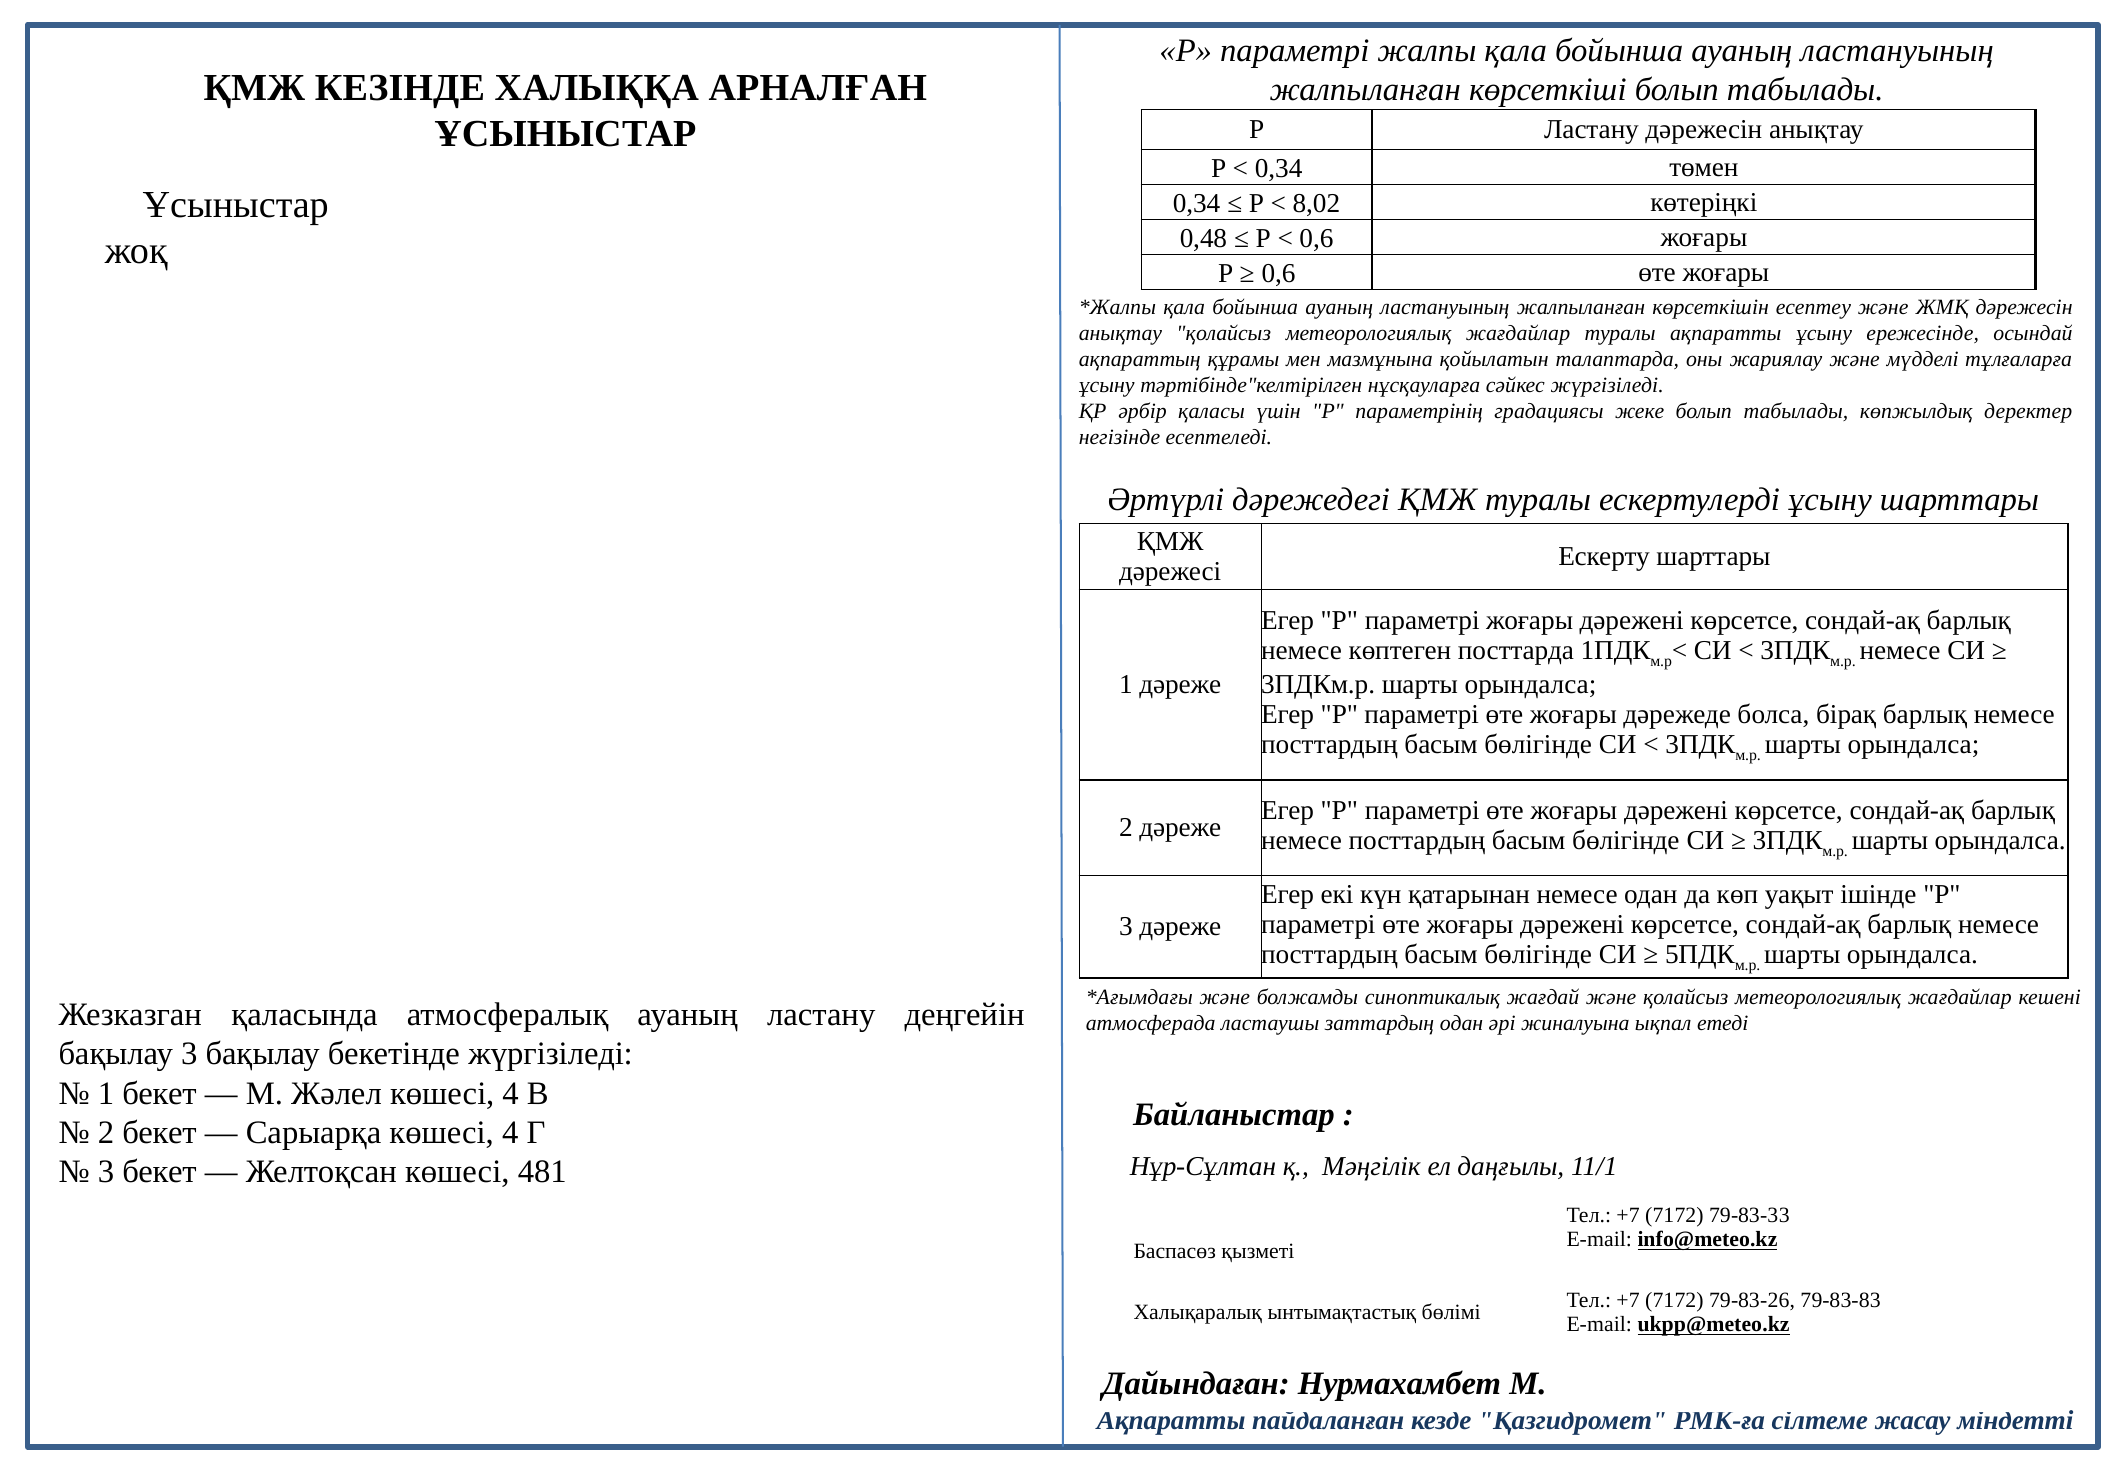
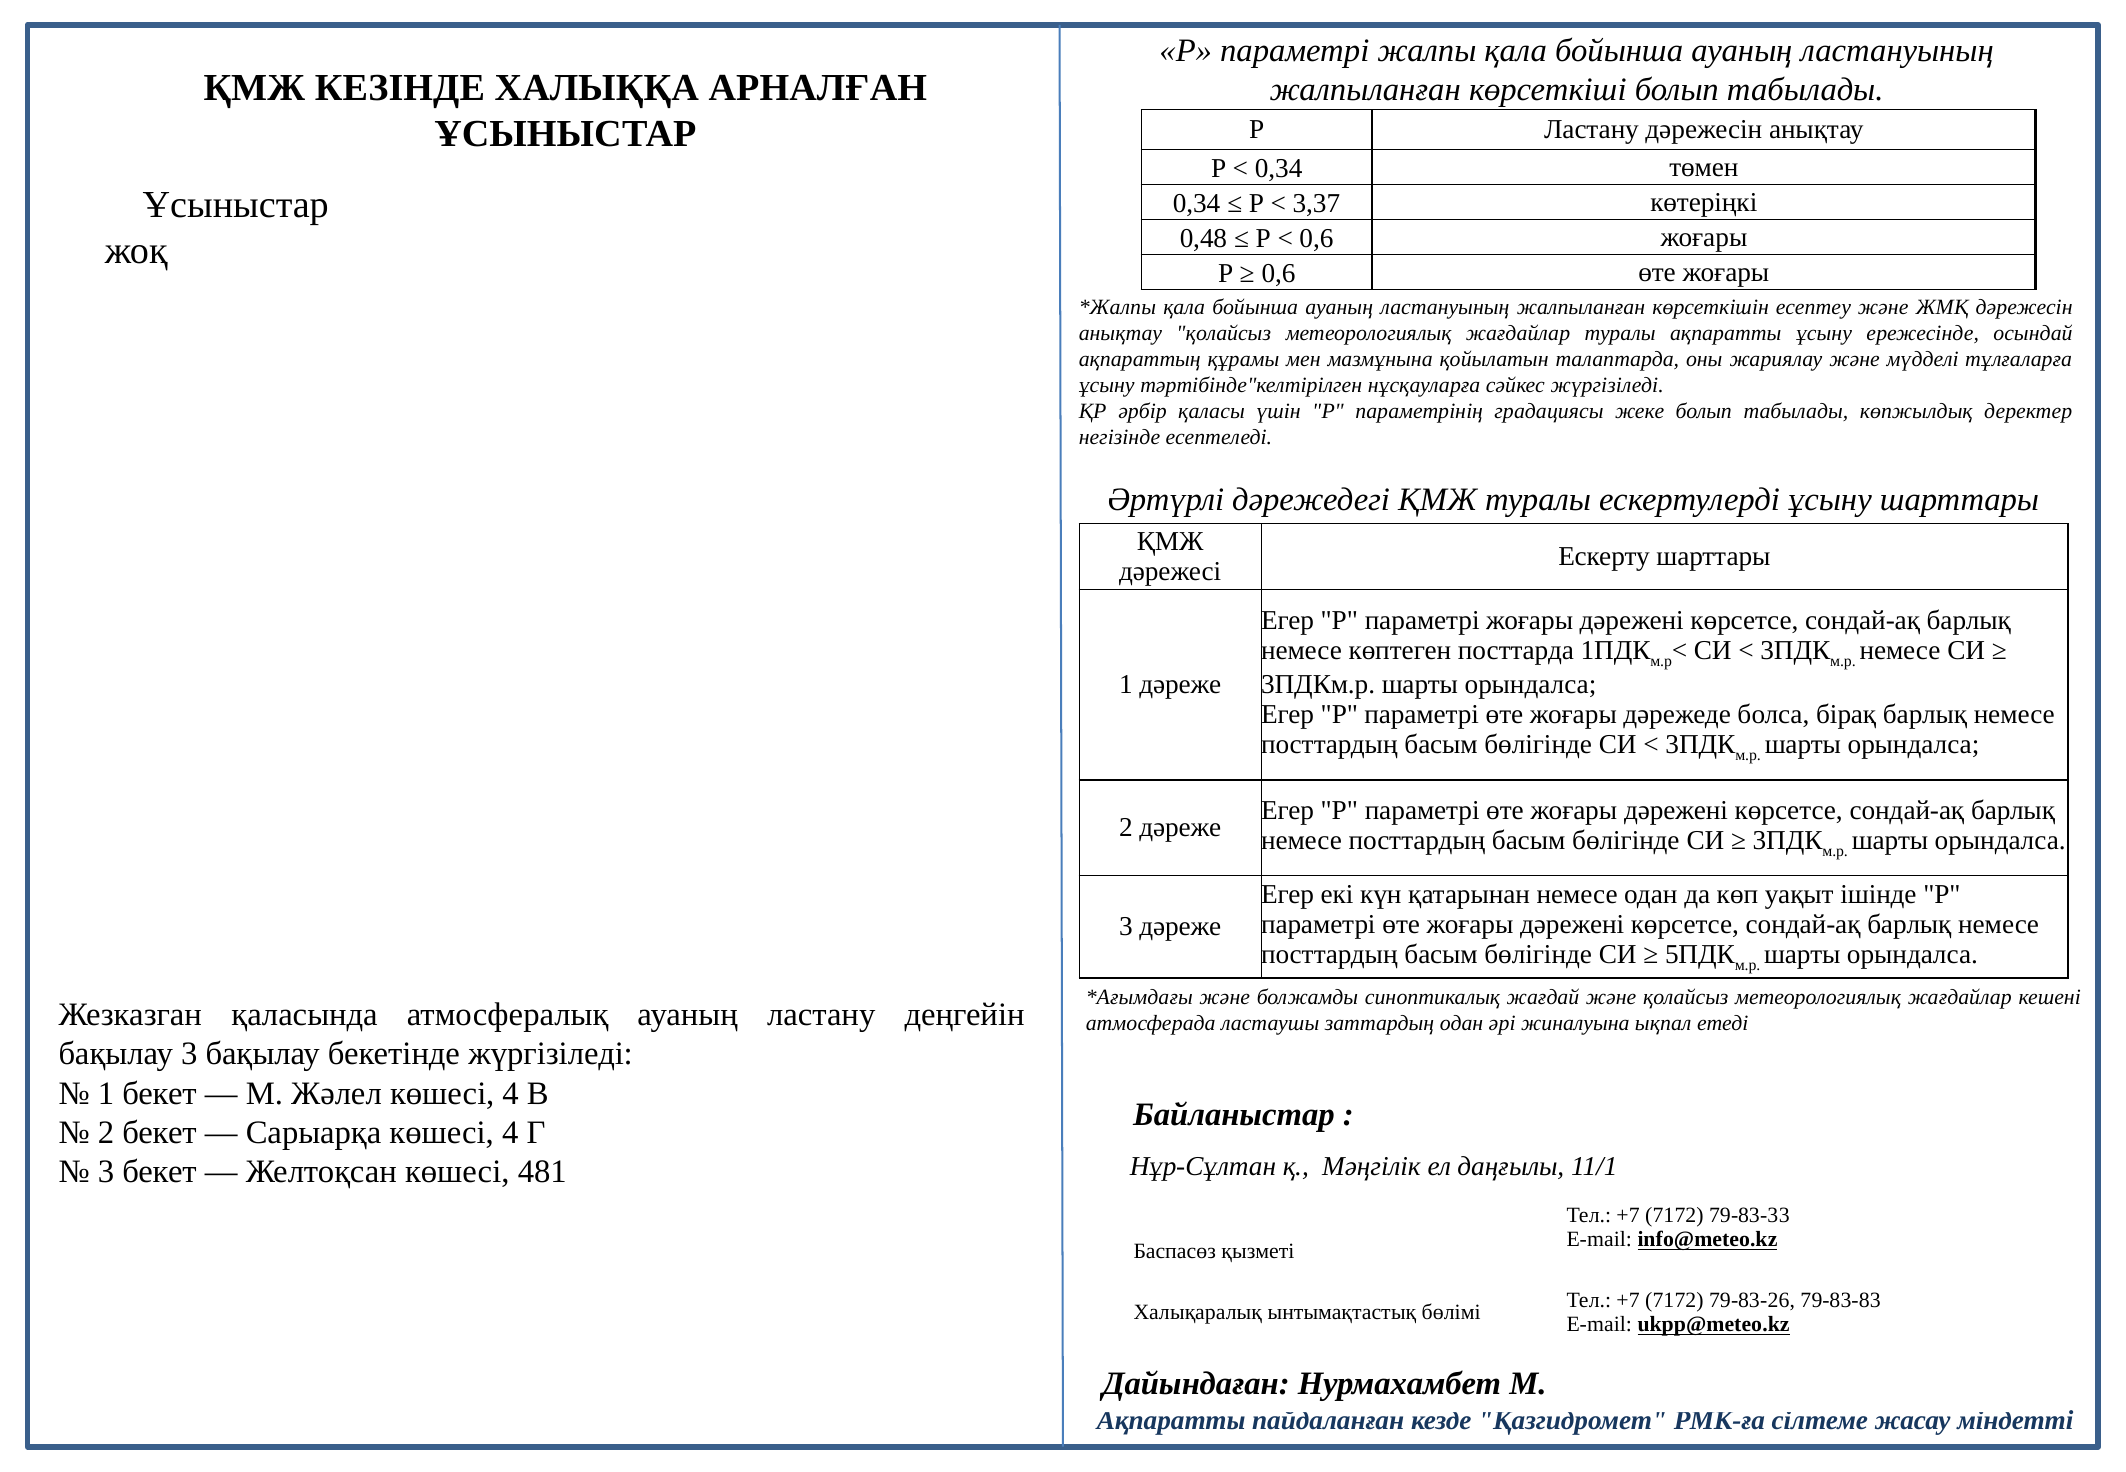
8,02: 8,02 -> 3,37 (1316, 203)
